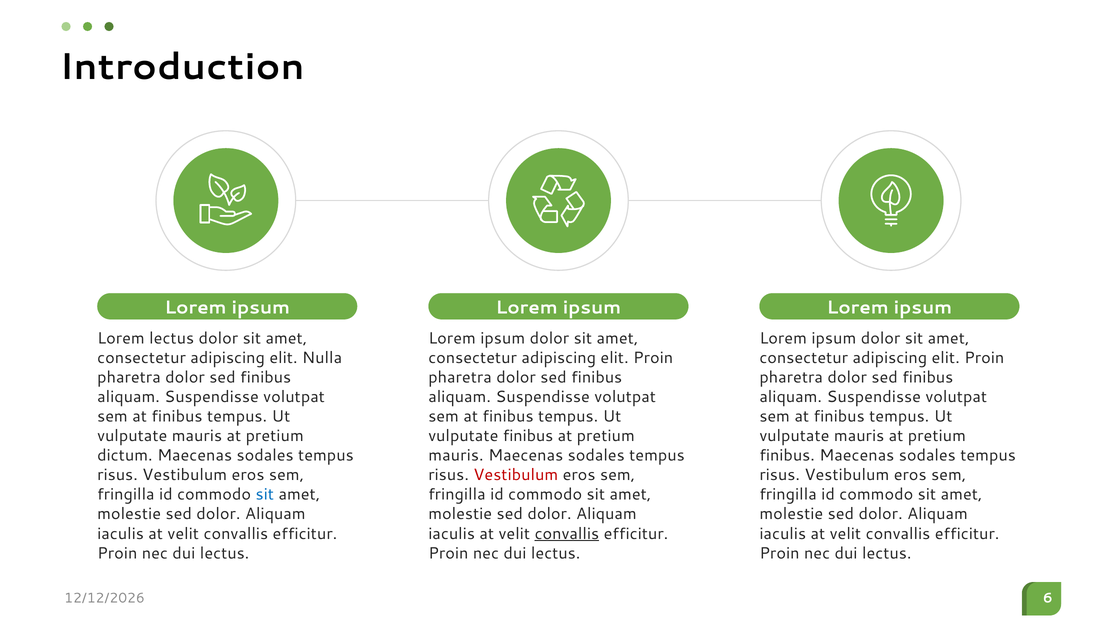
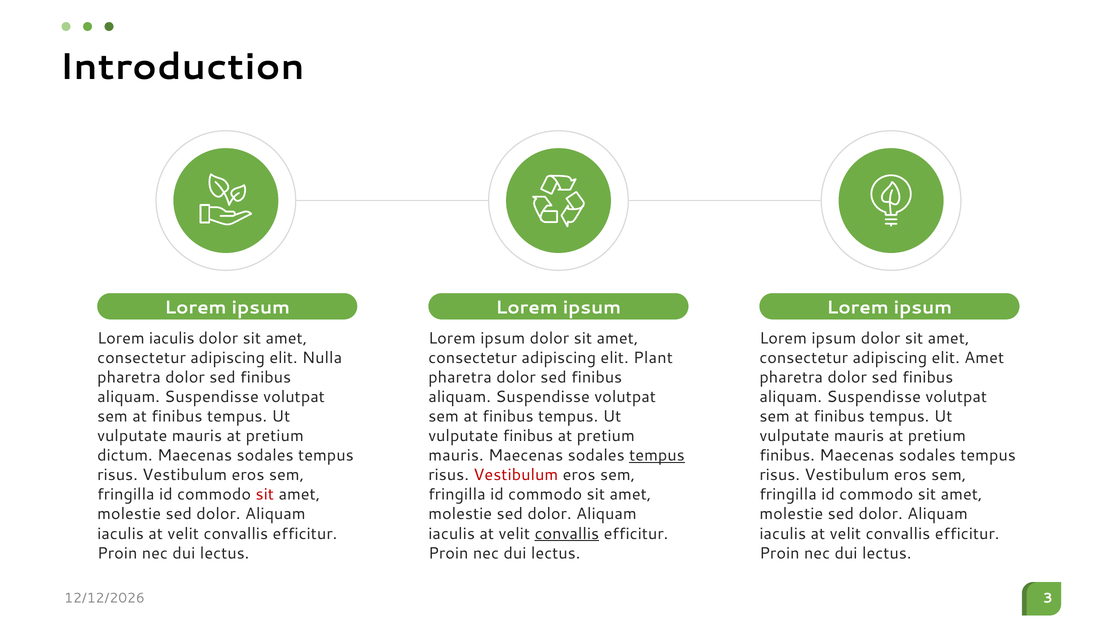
Lorem lectus: lectus -> iaculis (172, 338)
Proin: Proin -> Plant (653, 358)
Proin: Proin -> Amet (984, 358)
tempus underline: none -> present (657, 456)
sit colour: blue -> red (265, 495)
6: 6 -> 3 (1048, 599)
